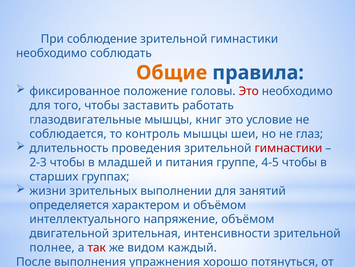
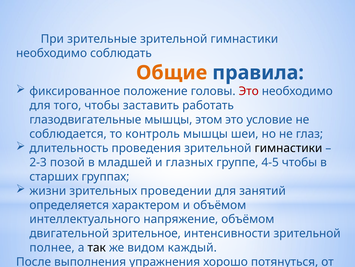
соблюдение: соблюдение -> зрительные (102, 39)
книг: книг -> этом (209, 119)
гимнастики colour: red -> black (288, 148)
2-3 чтобы: чтобы -> позой (67, 162)
питания: питания -> глазных (189, 162)
выполнении: выполнении -> проведении (176, 190)
зрительная: зрительная -> зрительное (147, 233)
так colour: red -> black (97, 247)
